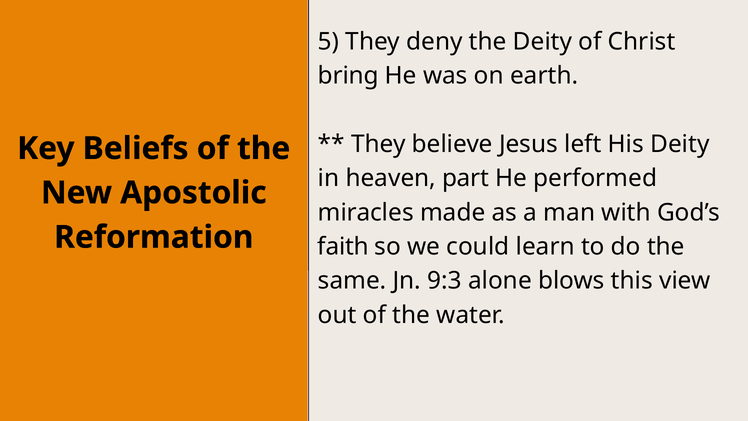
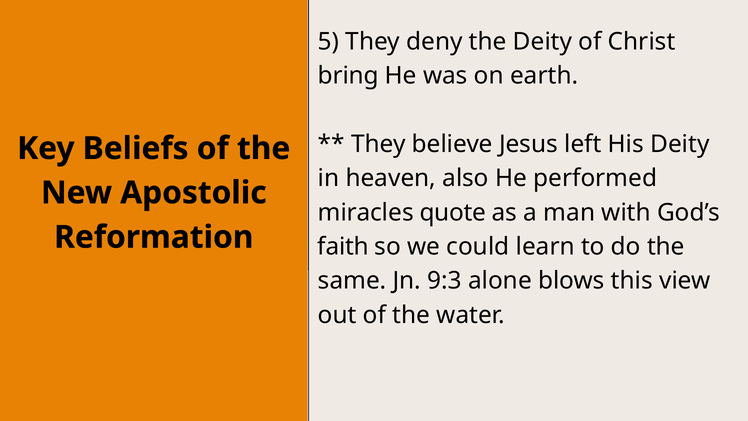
part: part -> also (466, 178)
made: made -> quote (453, 212)
